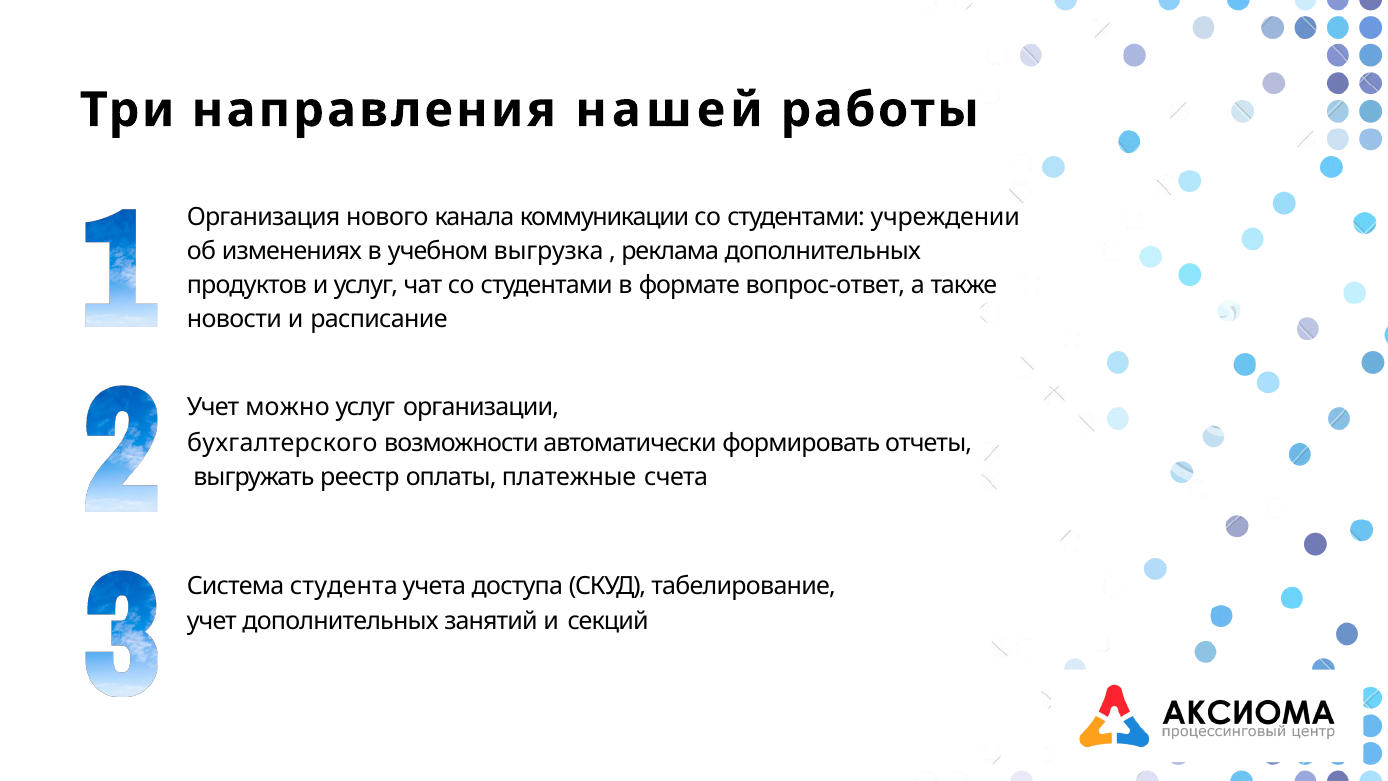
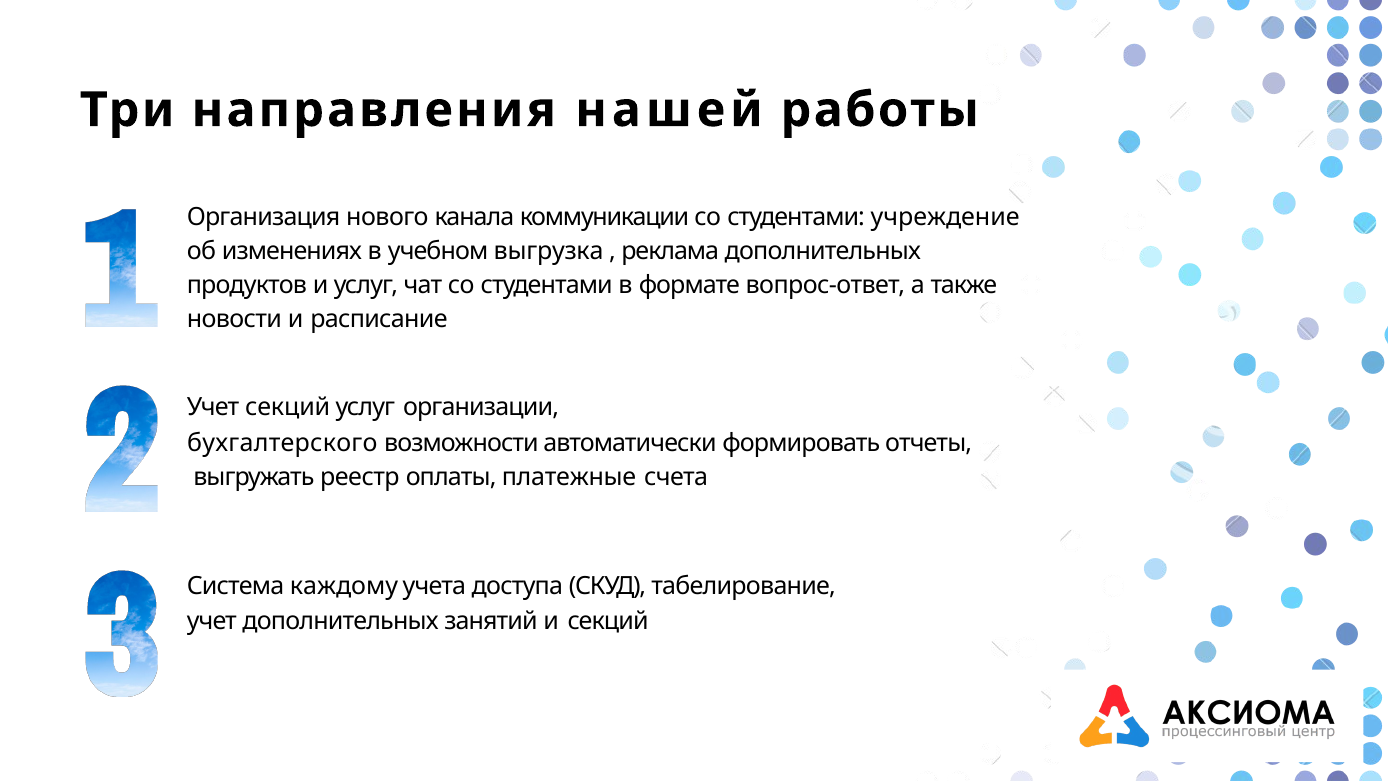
учреждении: учреждении -> учреждение (945, 217)
Учет можно: можно -> секций (288, 408)
студента: студента -> каждому (344, 586)
